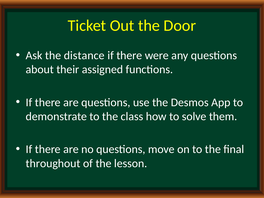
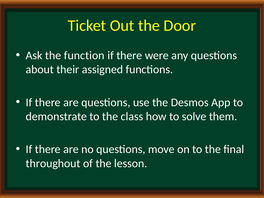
distance: distance -> function (84, 55)
